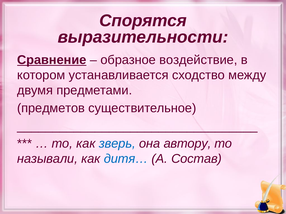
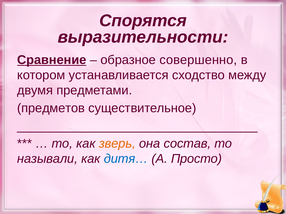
воздействие: воздействие -> совершенно (198, 60)
зверь colour: blue -> orange (117, 144)
автору: автору -> состав (187, 144)
Состав: Состав -> Просто (197, 159)
